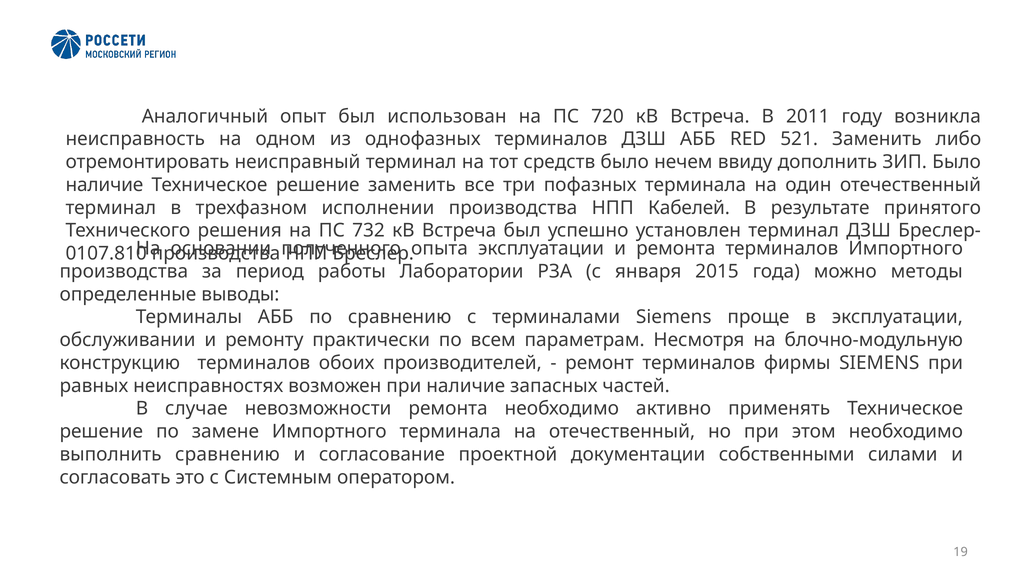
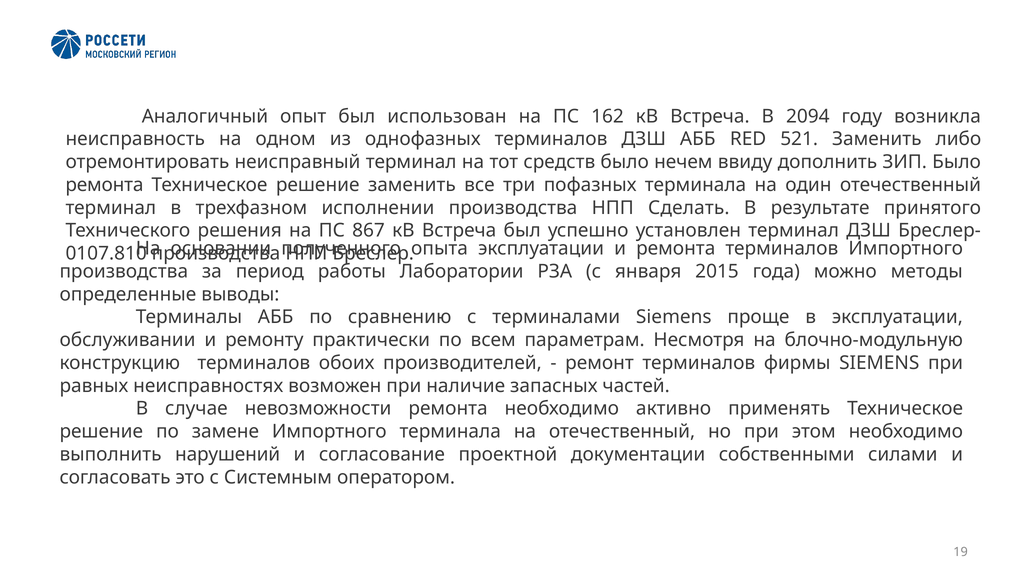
720: 720 -> 162 (607, 116)
2011: 2011 -> 2094 (808, 116)
наличие: наличие -> ремонта (104, 185)
Кабелей: Кабелей -> Сделать (689, 208)
732: 732 -> 867 (369, 231)
выполнить сравнению: сравнению -> нарушений (228, 454)
